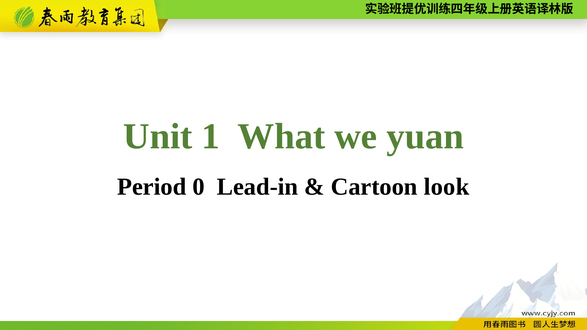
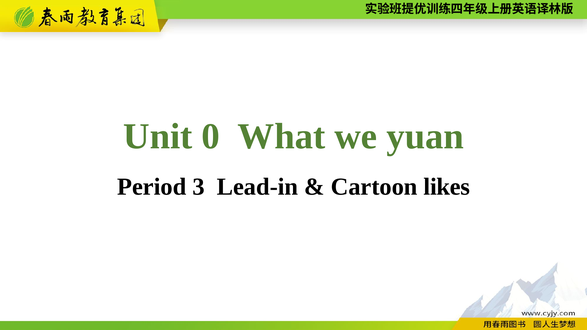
1: 1 -> 0 (211, 136)
0: 0 -> 3 (198, 187)
look: look -> likes (447, 187)
